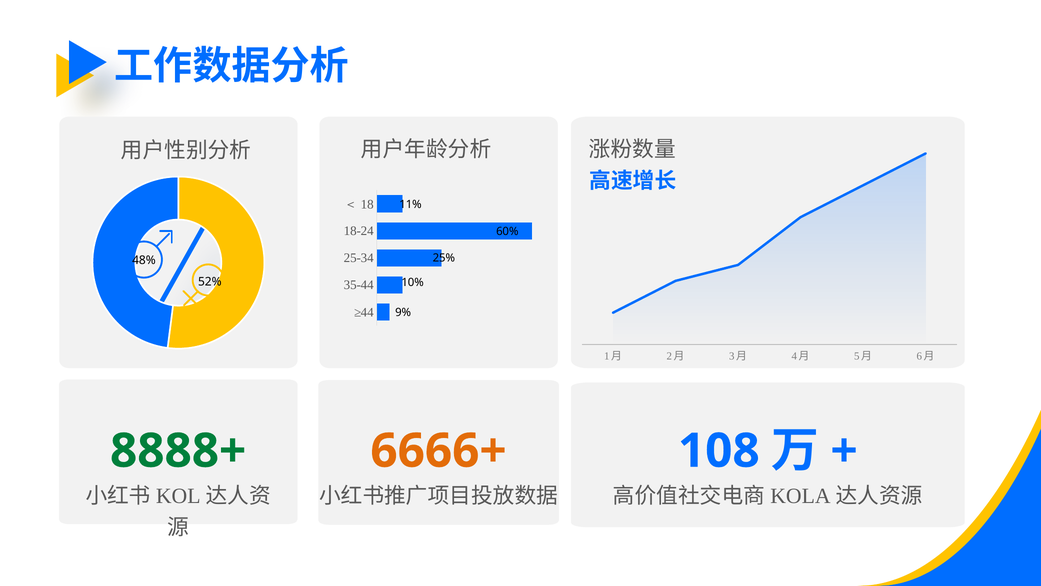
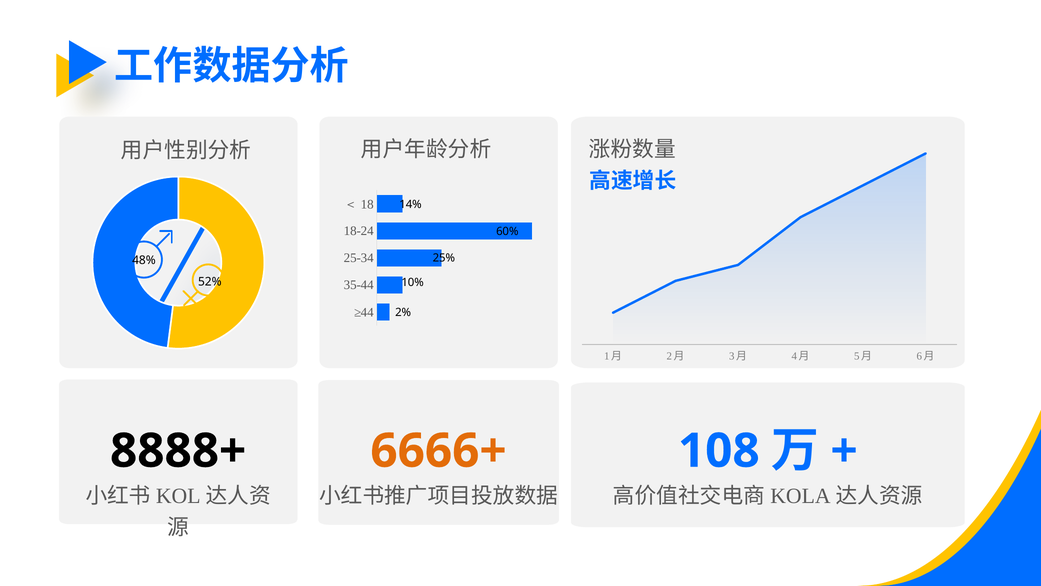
11%: 11% -> 14% (410, 205)
9%: 9% -> 2% (403, 312)
8888+ colour: green -> black (178, 451)
